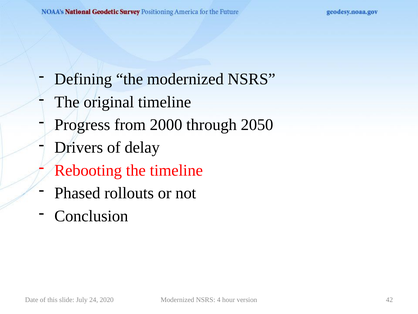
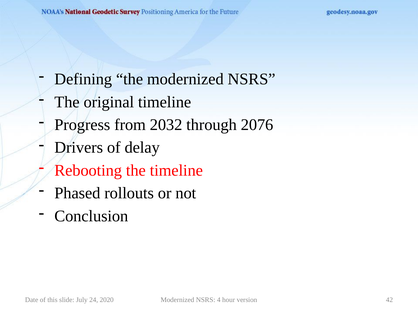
2000: 2000 -> 2032 (166, 125)
2050: 2050 -> 2076 (257, 125)
